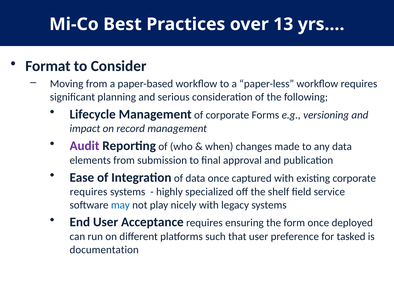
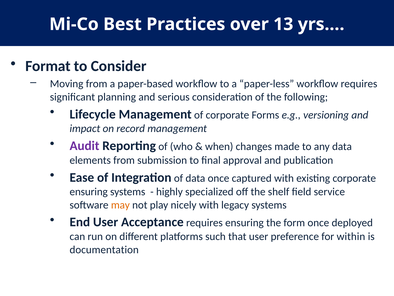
requires: requires -> ensuring (89, 191)
may colour: blue -> orange (120, 205)
tasked: tasked -> within (351, 236)
